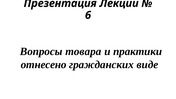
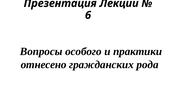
товара: товара -> особого (83, 51)
виде: виде -> рода (148, 65)
